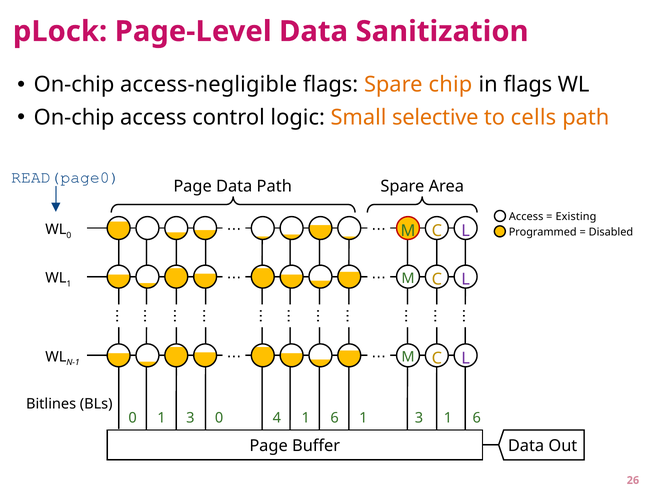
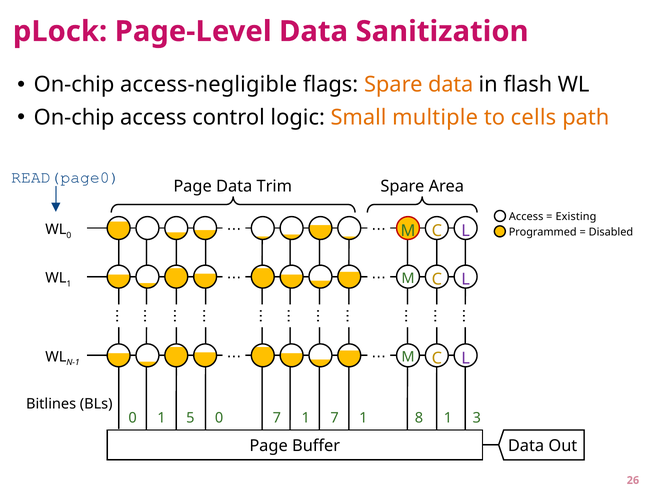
Spare chip: chip -> data (451, 85)
in flags: flags -> flash (528, 85)
selective: selective -> multiple (435, 117)
Data Path: Path -> Trim (274, 187)
0 1 3: 3 -> 5 (190, 418)
0 4: 4 -> 7 (277, 418)
6: 6 -> 7 (335, 418)
3: 3 -> 8 (419, 418)
6: 6 -> 3 (477, 418)
